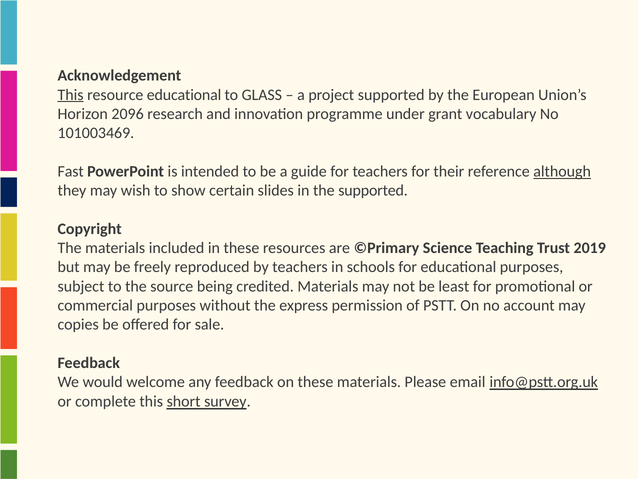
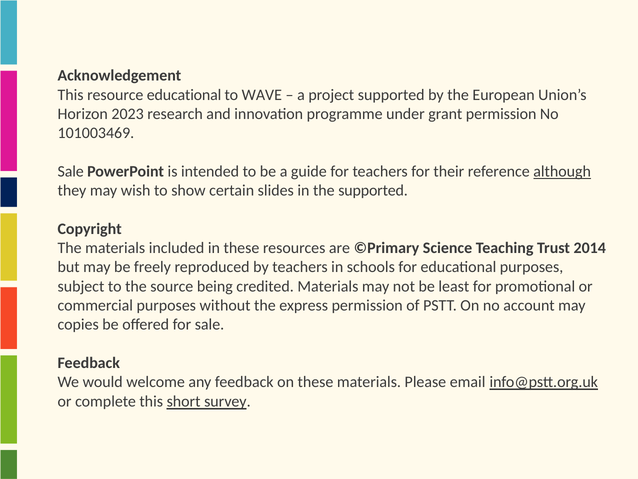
This underline: present -> none (71, 95)
GLASS: GLASS -> WAVE (262, 95)
2096: 2096 -> 2023 (128, 114)
grant vocabulary: vocabulary -> permission (501, 114)
Fast: Fast -> Sale (71, 171)
2019: 2019 -> 2014 (590, 248)
